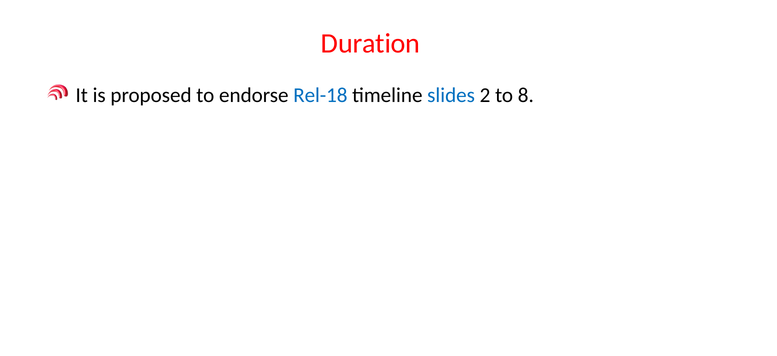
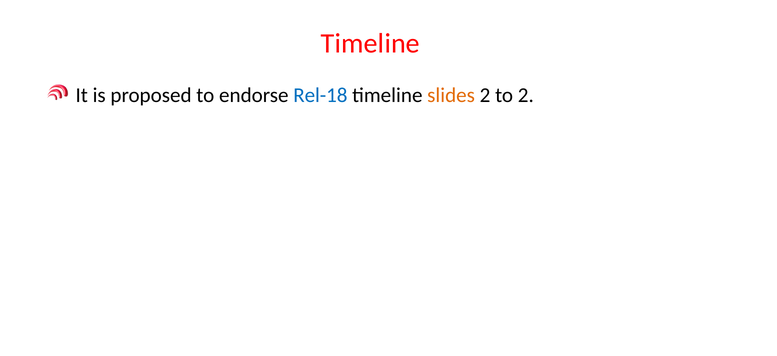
Duration: Duration -> Timeline (370, 43)
slides colour: blue -> orange (451, 95)
to 8: 8 -> 2 (526, 95)
